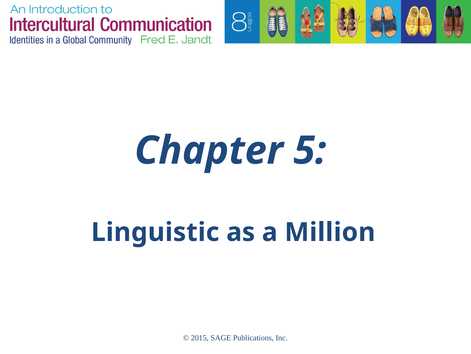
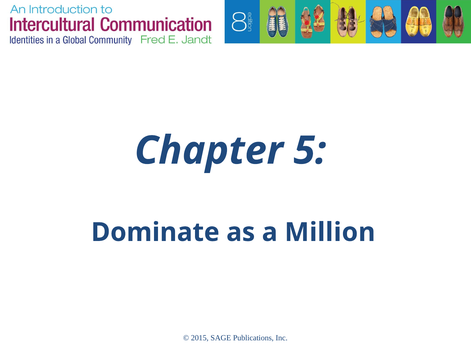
Linguistic: Linguistic -> Dominate (155, 232)
